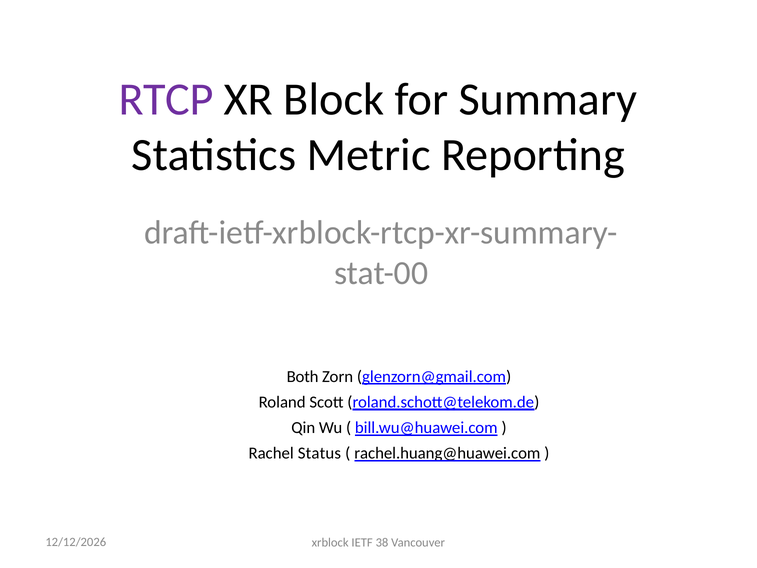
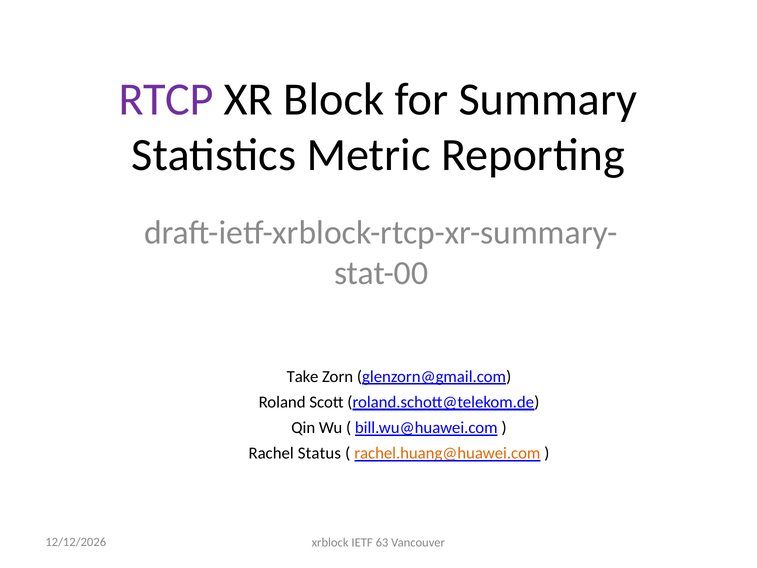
Both: Both -> Take (303, 376)
rachel.huang@huawei.com colour: black -> orange (447, 453)
38: 38 -> 63 (382, 542)
